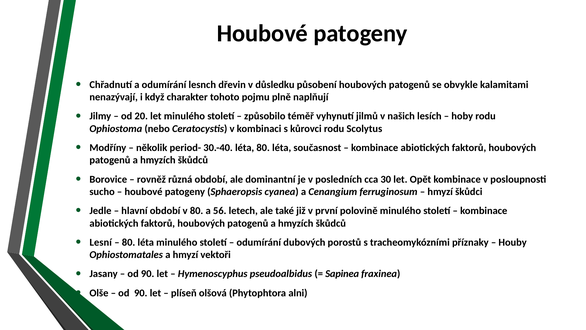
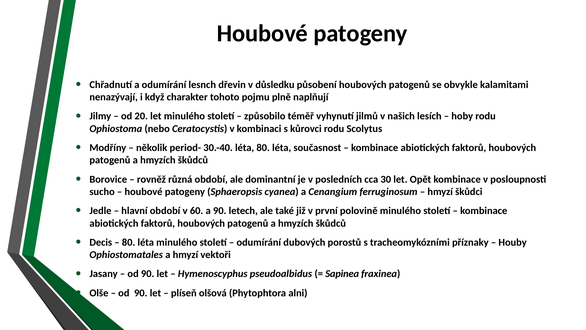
v 80: 80 -> 60 (197, 211)
a 56: 56 -> 90 (220, 211)
Lesní: Lesní -> Decis (101, 242)
